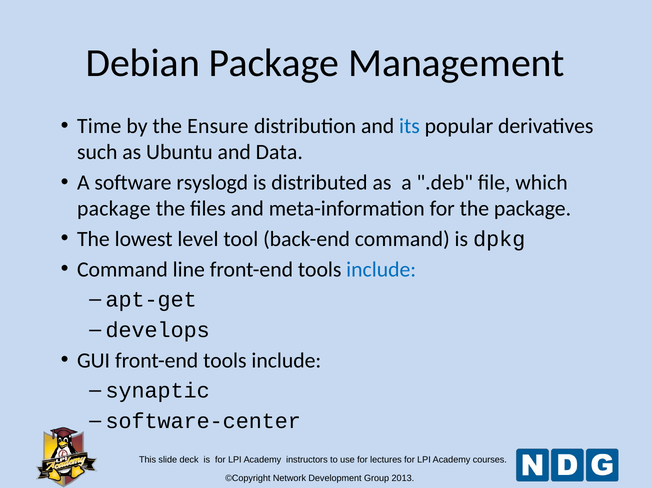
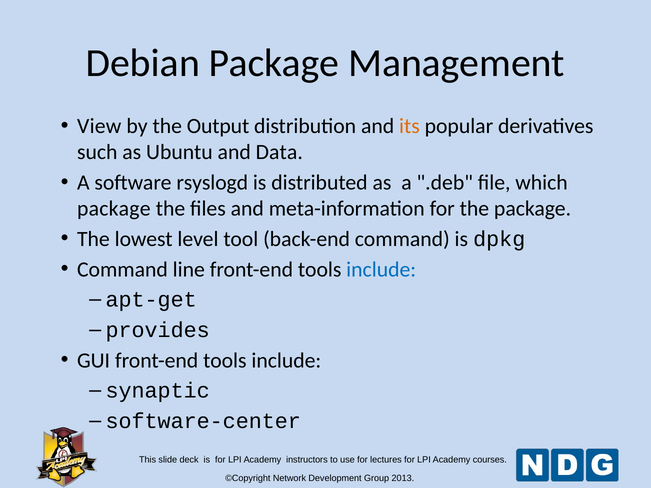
Time: Time -> View (99, 126)
Ensure: Ensure -> Output (218, 126)
its colour: blue -> orange (409, 126)
develops: develops -> provides (158, 330)
